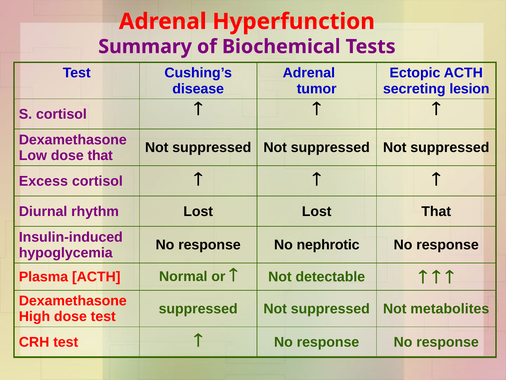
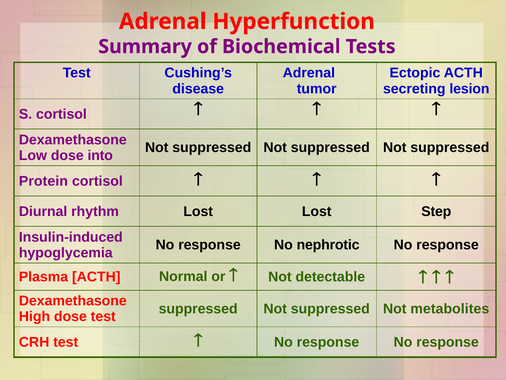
dose that: that -> into (100, 155)
Excess: Excess -> Protein (43, 181)
Lost That: That -> Step (436, 211)
